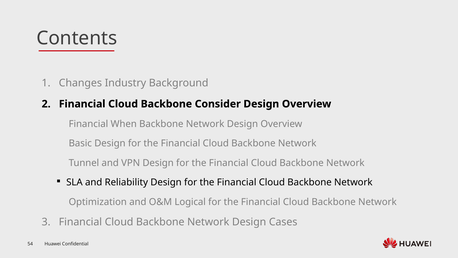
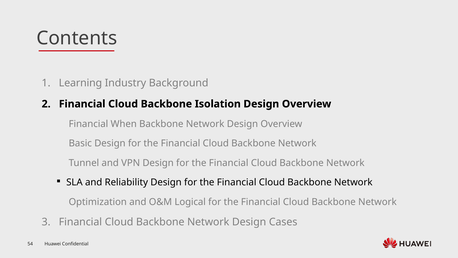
Changes: Changes -> Learning (80, 83)
Consider: Consider -> Isolation (218, 104)
